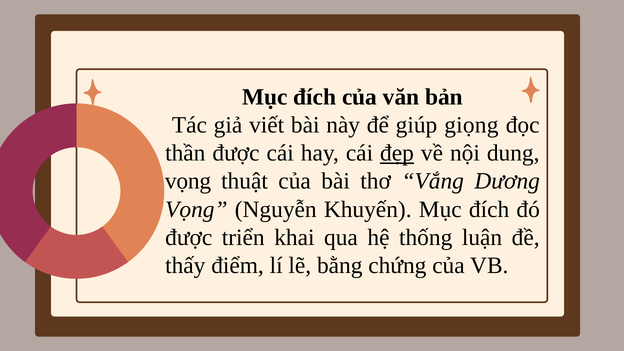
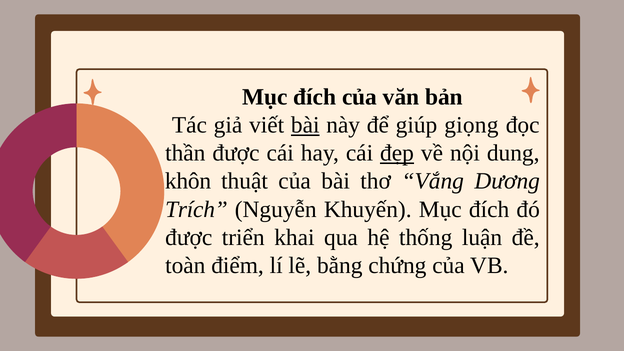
bài underline: none -> present (305, 125)
vọng: vọng -> khôn (188, 181)
Vọng: Vọng -> Trích (196, 209)
thấy: thấy -> toàn (185, 265)
